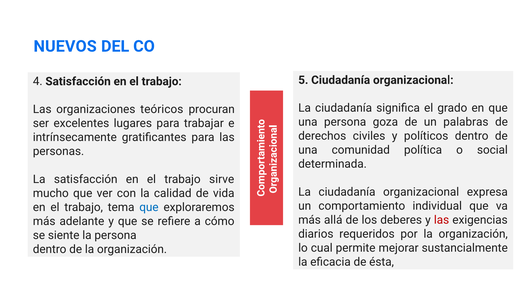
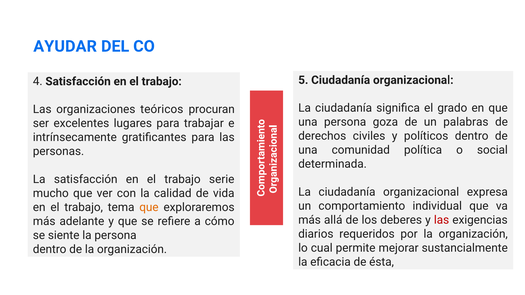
NUEVOS: NUEVOS -> AYUDAR (65, 46)
sirve: sirve -> serie (222, 179)
que colour: blue -> orange (149, 207)
